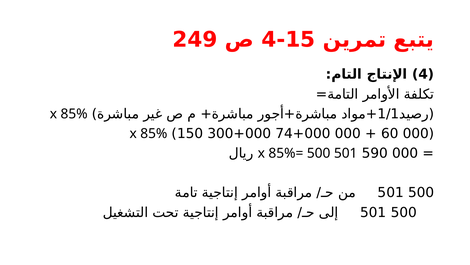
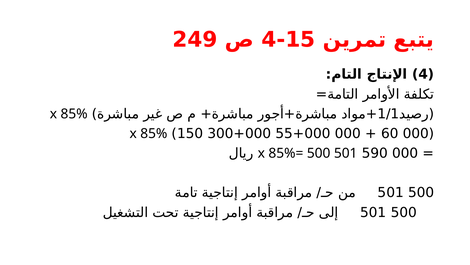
74+000: 74+000 -> 55+000 (303, 133)
